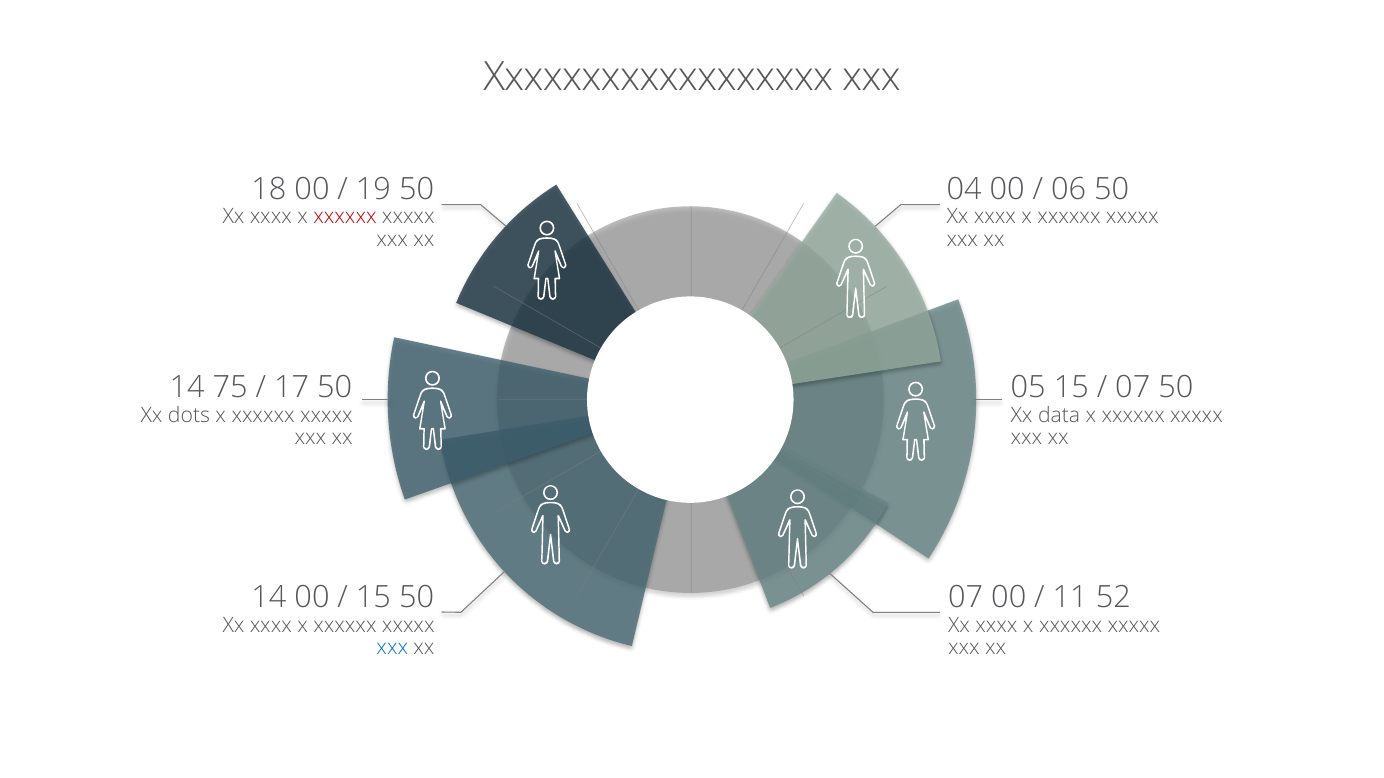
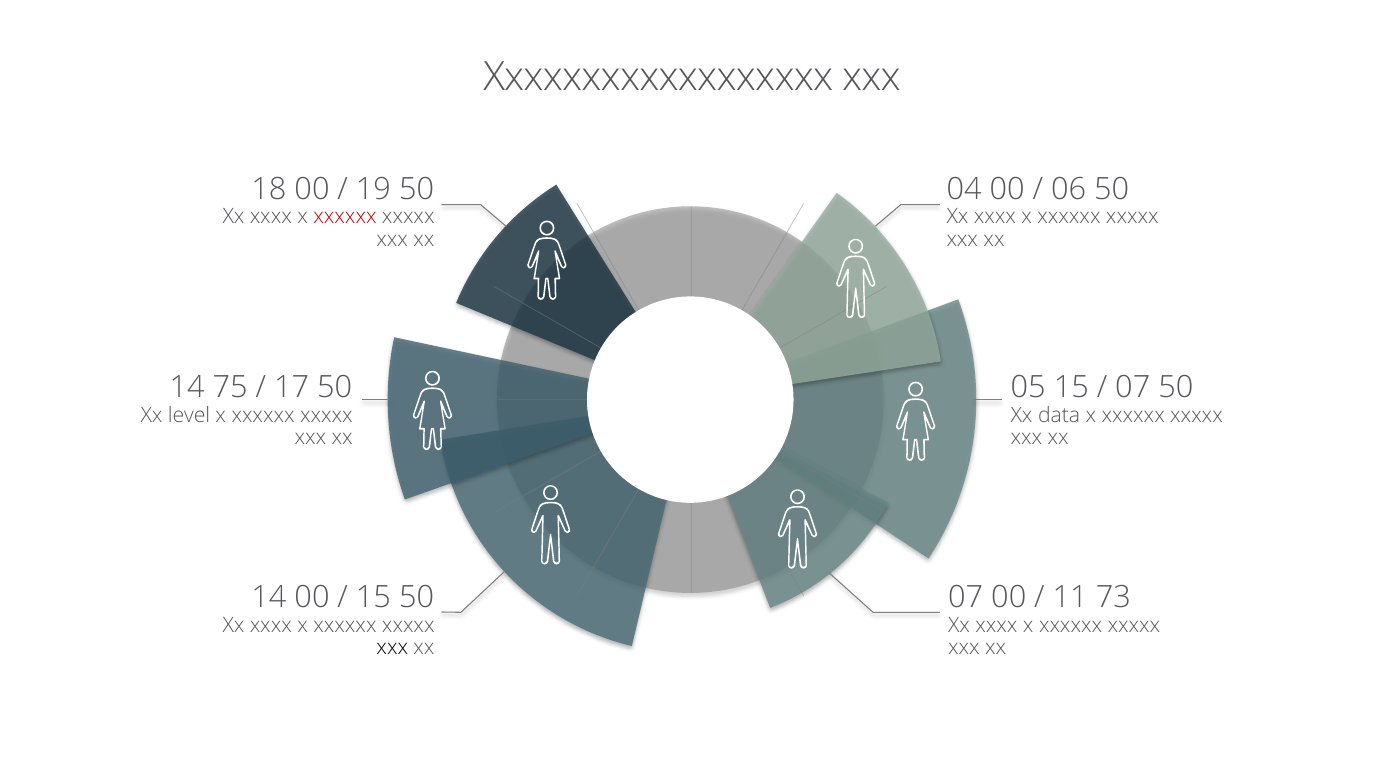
dots: dots -> level (189, 415)
52: 52 -> 73 (1113, 598)
xxx colour: blue -> black (392, 648)
